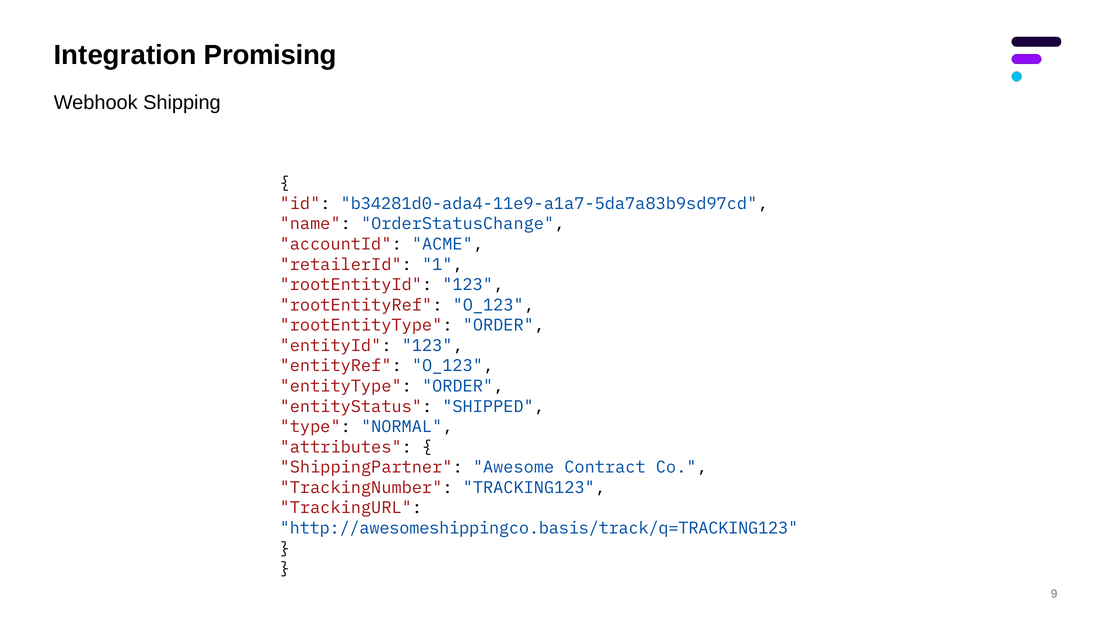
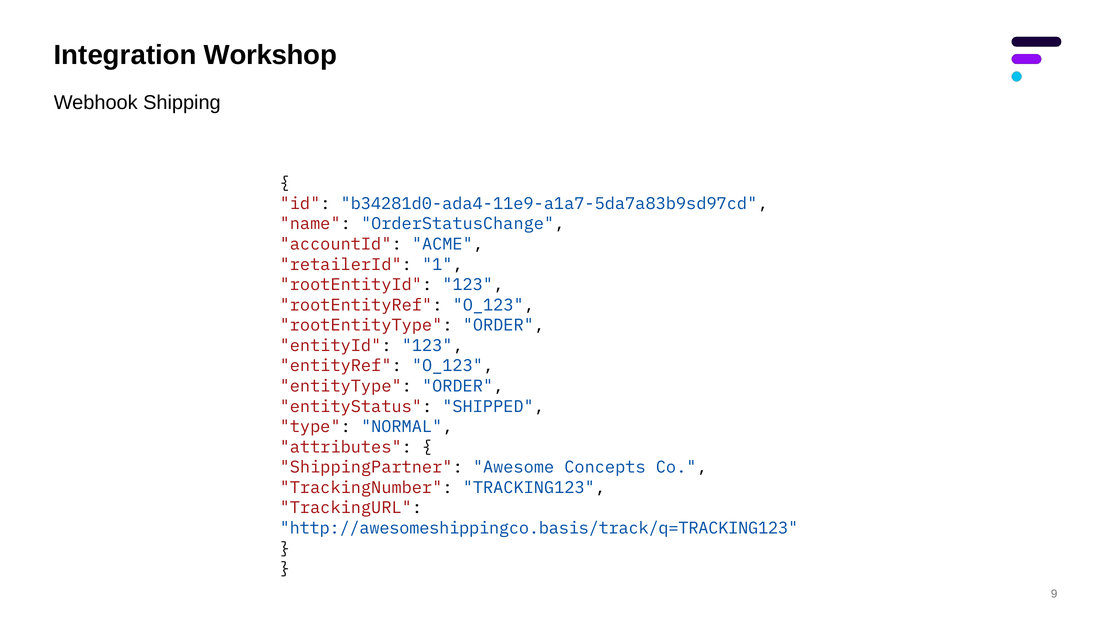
Promising: Promising -> Workshop (270, 55)
Contract: Contract -> Concepts (605, 467)
